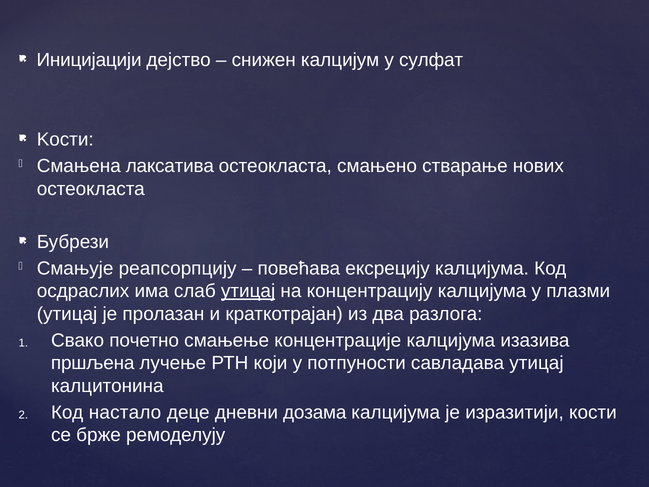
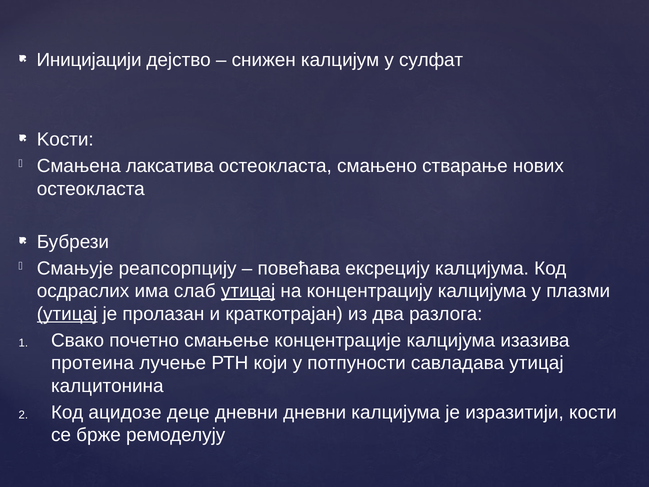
утицај underline: none -> present (67, 314)
пршљена: пршљена -> протеина (93, 363)
настало: настало -> ацидозе (125, 412)
дневни дозама: дозама -> дневни (315, 412)
